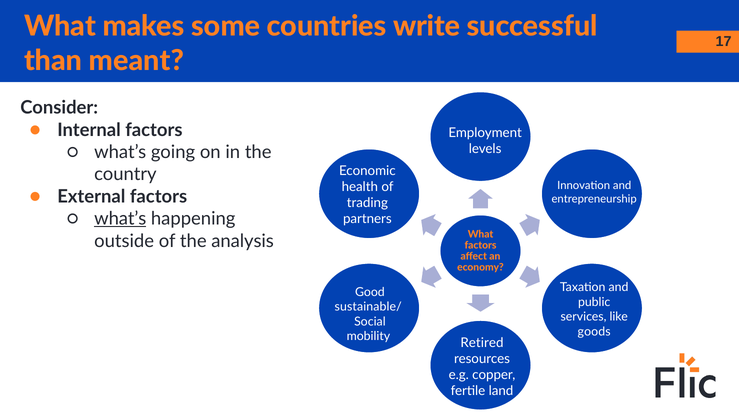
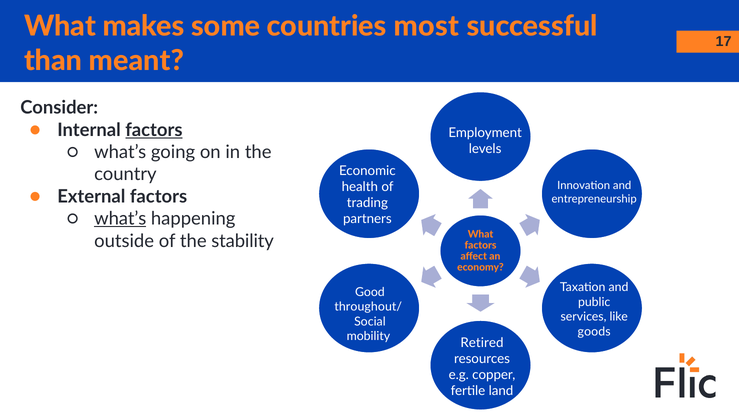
write: write -> most (427, 26)
factors underline: none -> present (154, 130)
analysis: analysis -> stability (243, 241)
sustainable/: sustainable/ -> throughout/ (368, 307)
